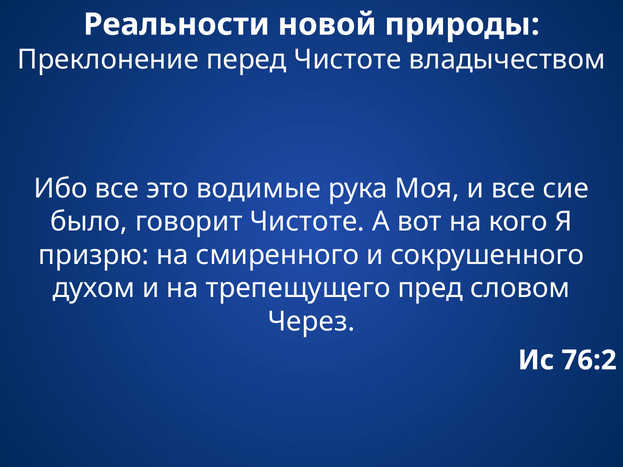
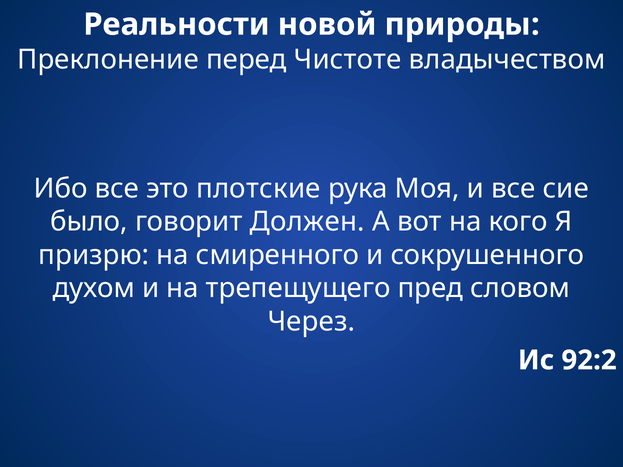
водимые: водимые -> плотские (258, 189)
говорит Чистоте: Чистоте -> Должен (307, 222)
76:2: 76:2 -> 92:2 (589, 360)
